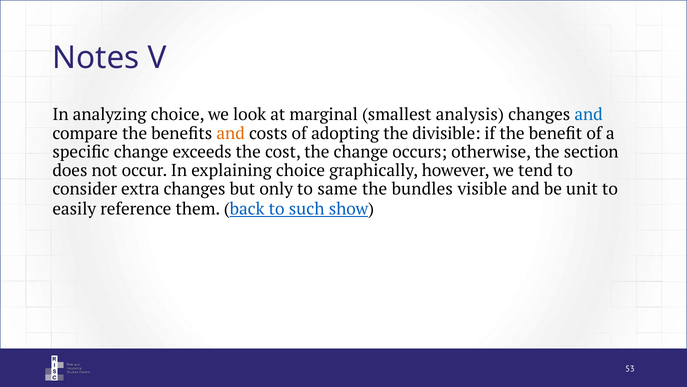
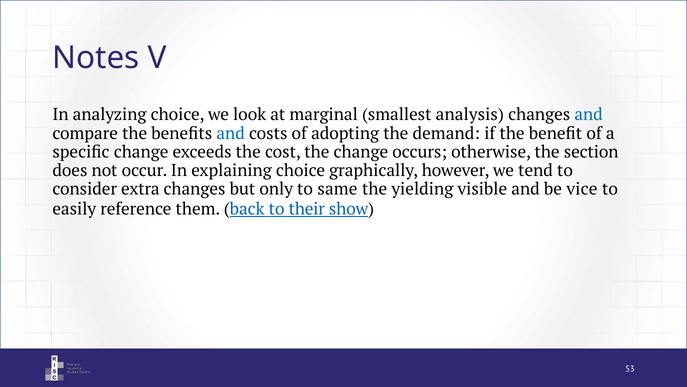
and colour: orange -> blue (231, 133)
divisible: divisible -> demand (446, 133)
bundles: bundles -> yielding (422, 189)
unit: unit -> vice (582, 189)
such: such -> their (307, 209)
